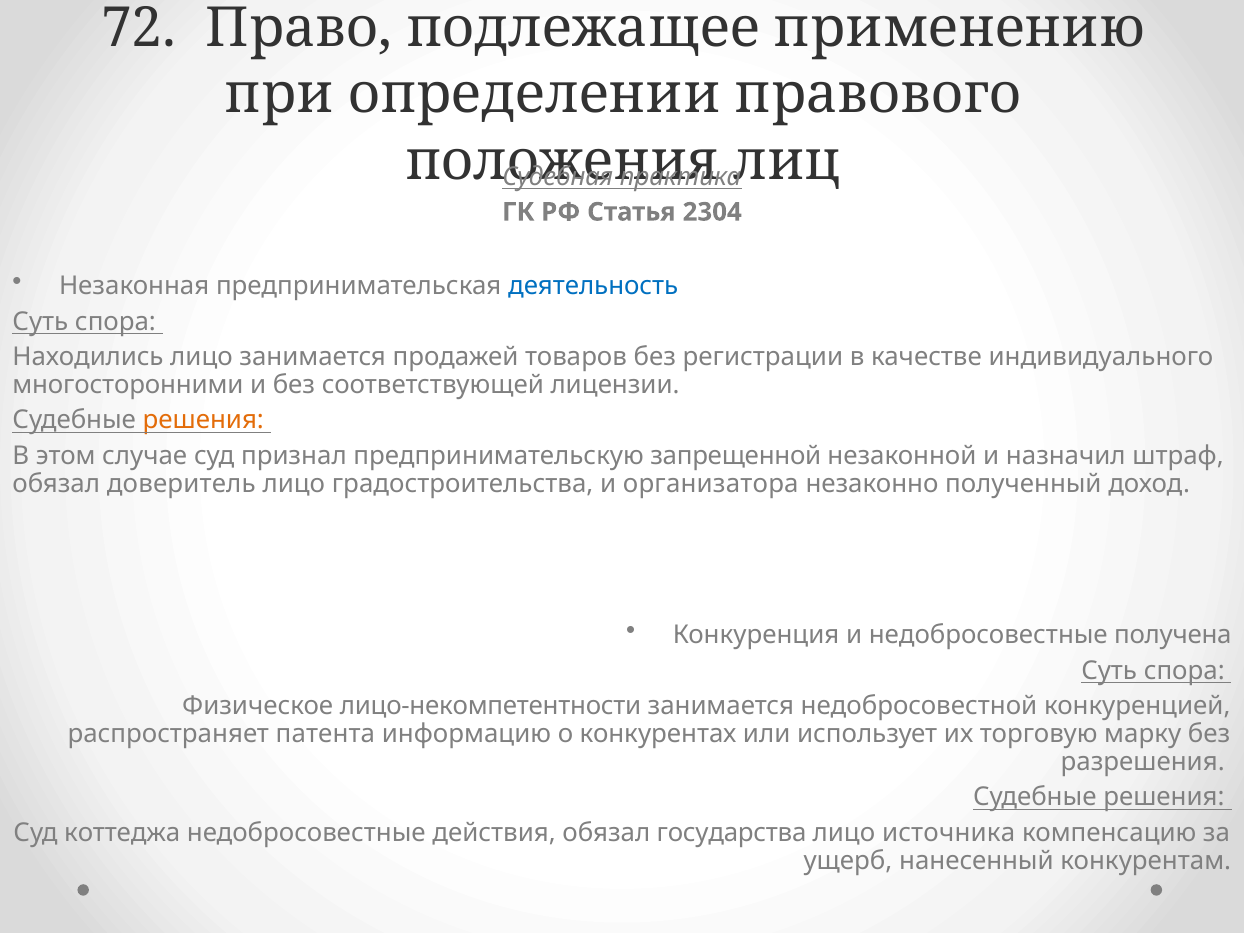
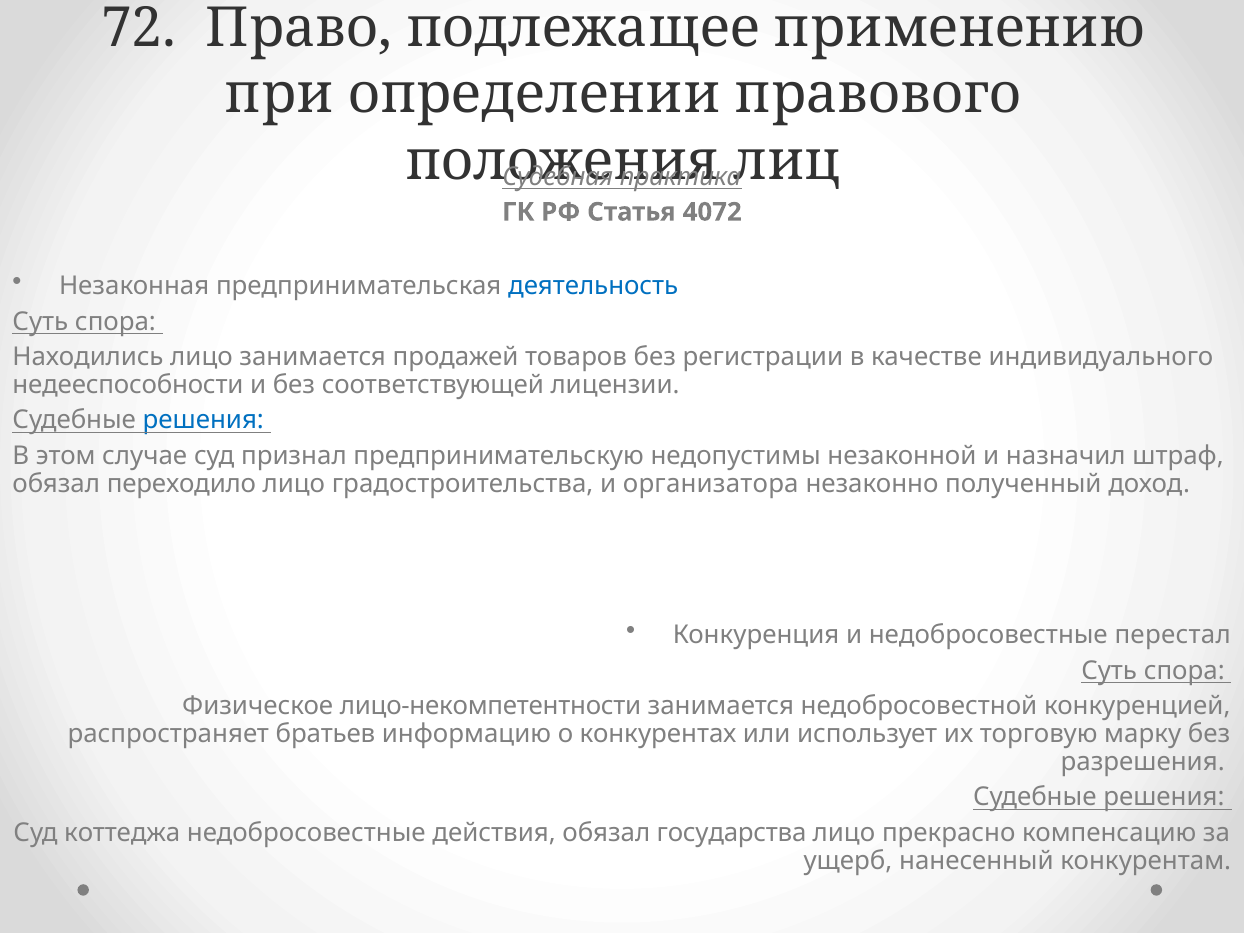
2304: 2304 -> 4072 (712, 212)
многосторонними: многосторонними -> недееспособности (128, 385)
решения colour: orange -> blue (203, 420)
запрещенной: запрещенной -> недопустимы (736, 456)
доверитель: доверитель -> переходило (181, 484)
получена: получена -> перестал (1173, 635)
патента: патента -> братьев (326, 734)
источника: источника -> прекрасно (949, 833)
